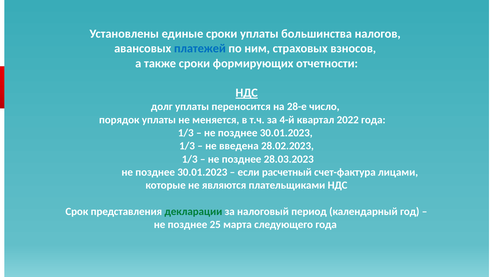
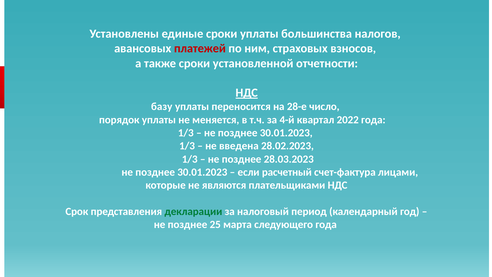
платежей colour: blue -> red (200, 48)
формирующих: формирующих -> установленной (253, 63)
долг: долг -> базу (162, 107)
